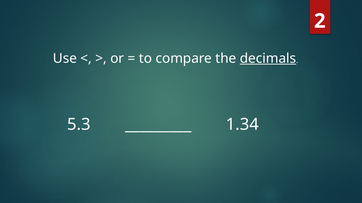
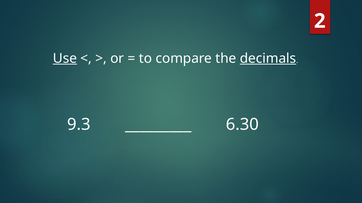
Use underline: none -> present (65, 59)
5.3: 5.3 -> 9.3 (79, 125)
1.34: 1.34 -> 6.30 (242, 125)
